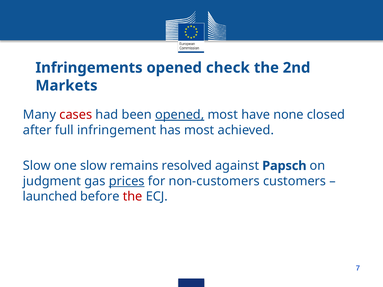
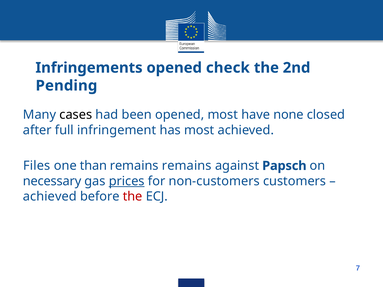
Markets: Markets -> Pending (66, 86)
cases colour: red -> black (76, 115)
opened underline: present -> none (180, 115)
Slow: Slow -> Files (37, 166)
one slow: slow -> than (93, 166)
remains resolved: resolved -> remains (187, 166)
judgment: judgment -> necessary (52, 181)
launched: launched -> achieved (50, 197)
